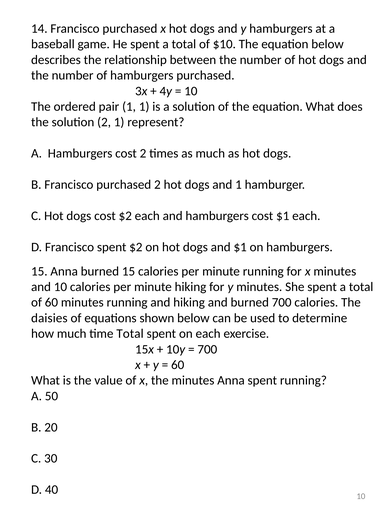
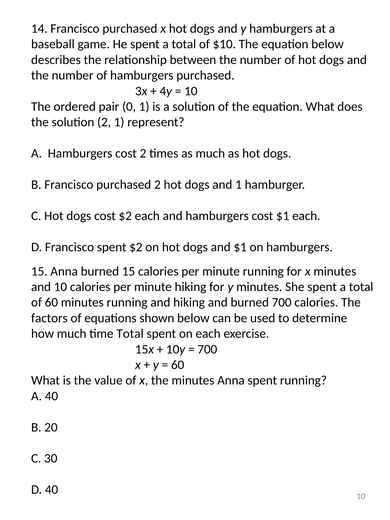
pair 1: 1 -> 0 (129, 107)
daisies: daisies -> factors (49, 318)
A 50: 50 -> 40 (51, 396)
